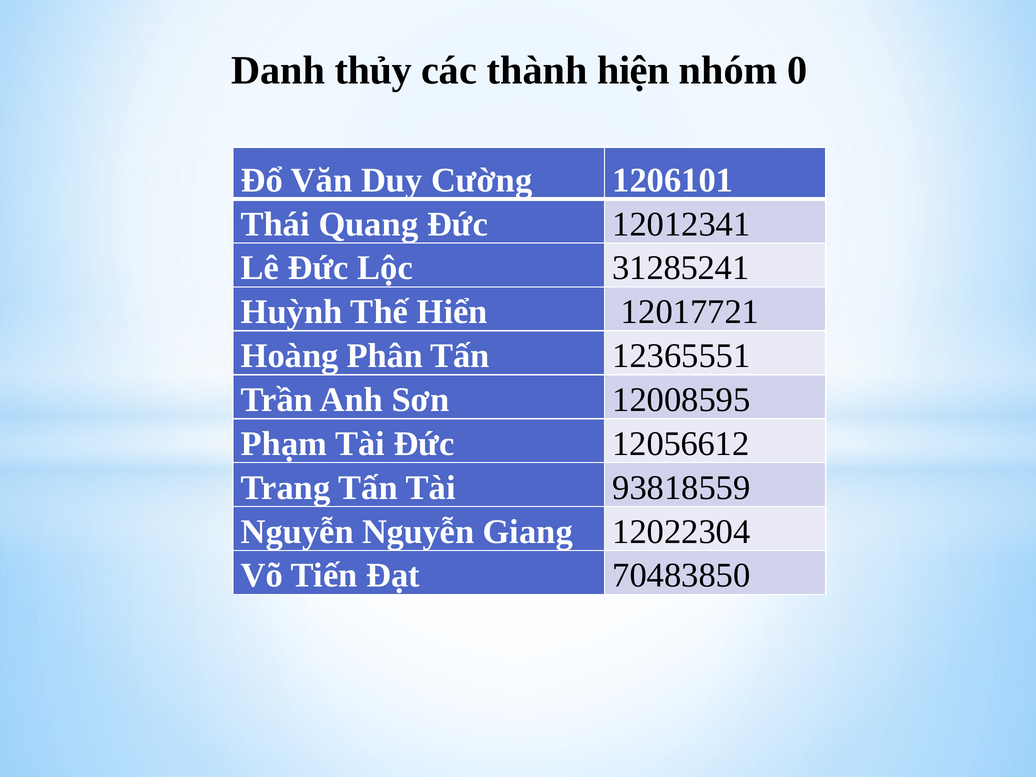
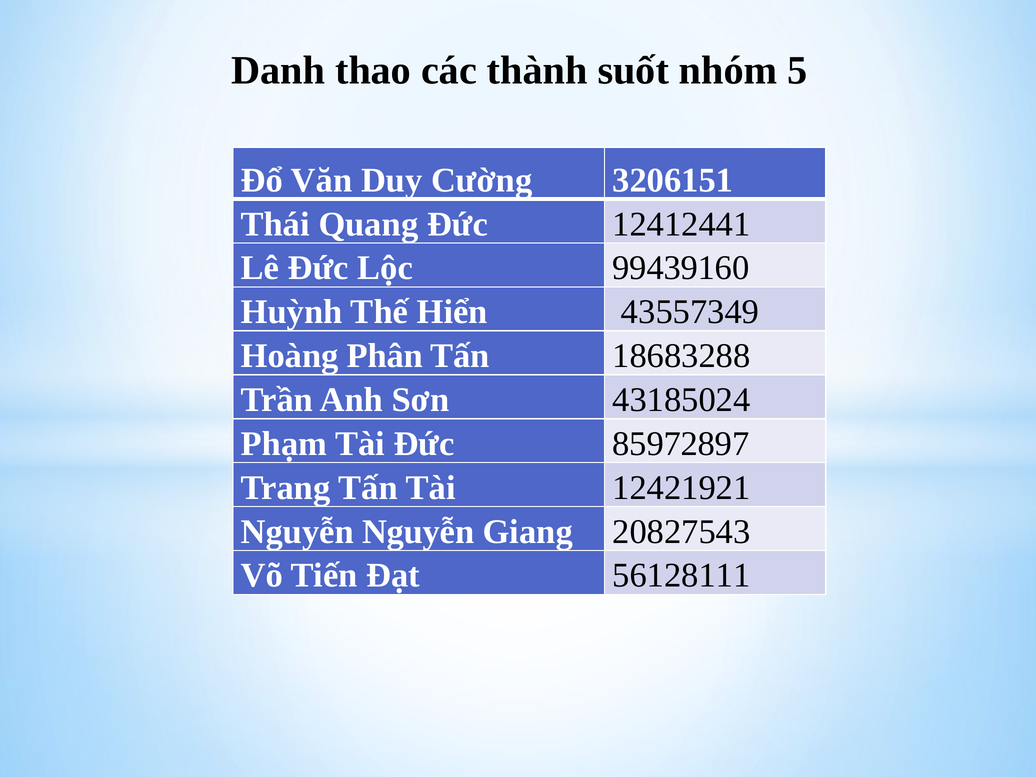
thủy: thủy -> thao (373, 70)
hiện: hiện -> suốt (633, 70)
0: 0 -> 5 (797, 70)
1206101: 1206101 -> 3206151 (673, 180)
12012341: 12012341 -> 12412441 (681, 224)
31285241: 31285241 -> 99439160 (681, 268)
12017721: 12017721 -> 43557349 (690, 312)
12365551: 12365551 -> 18683288 (681, 356)
12008595: 12008595 -> 43185024 (681, 400)
12056612: 12056612 -> 85972897 (681, 444)
93818559: 93818559 -> 12421921 (681, 488)
12022304: 12022304 -> 20827543 (681, 532)
70483850: 70483850 -> 56128111 (681, 576)
